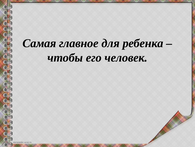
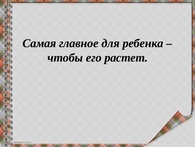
человек: человек -> растет (126, 57)
